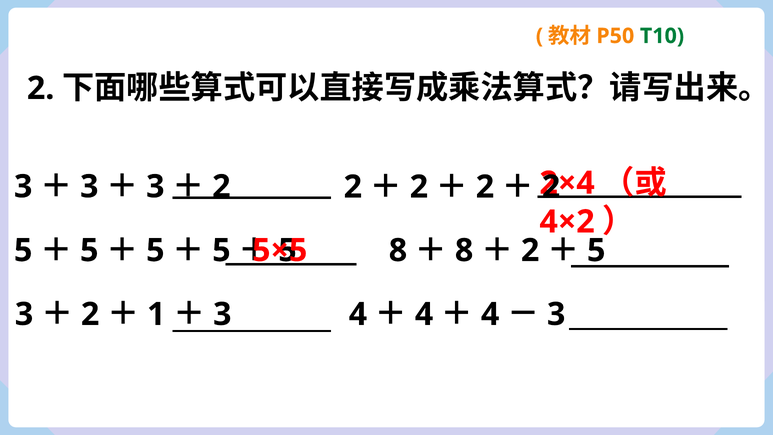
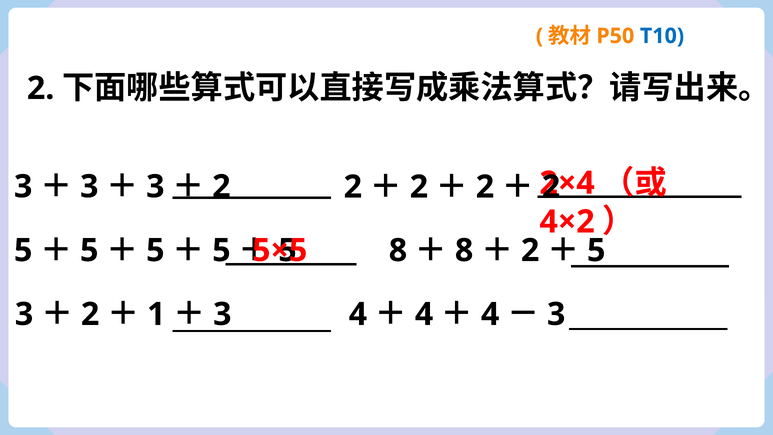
T10 colour: green -> blue (662, 36)
